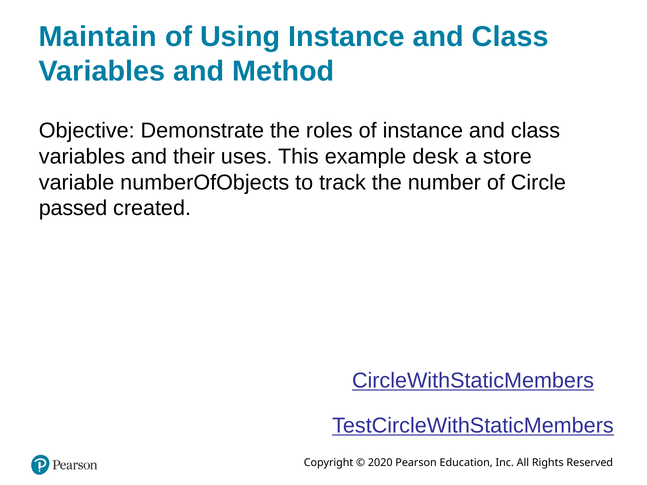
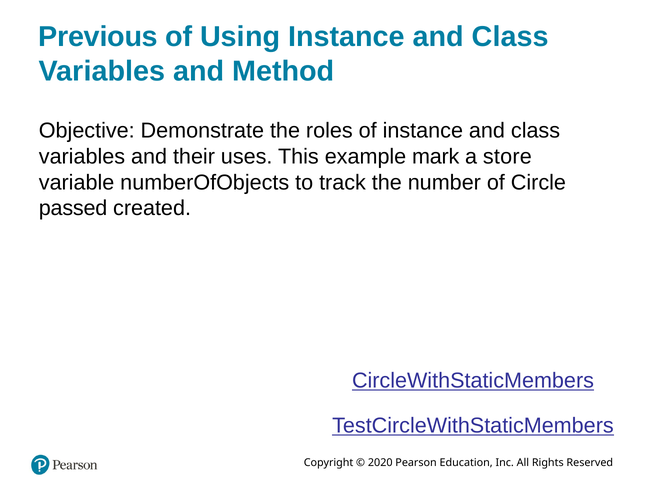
Maintain: Maintain -> Previous (98, 37)
desk: desk -> mark (436, 157)
